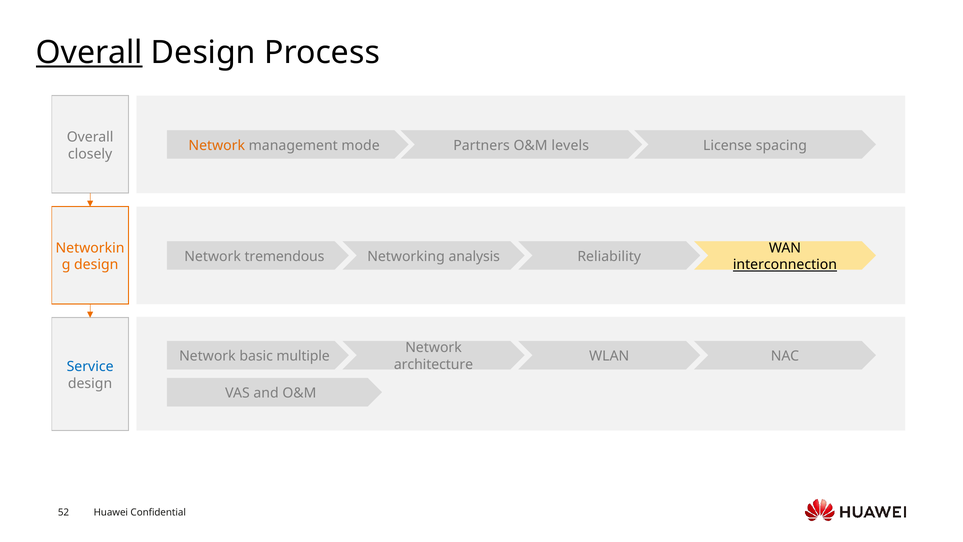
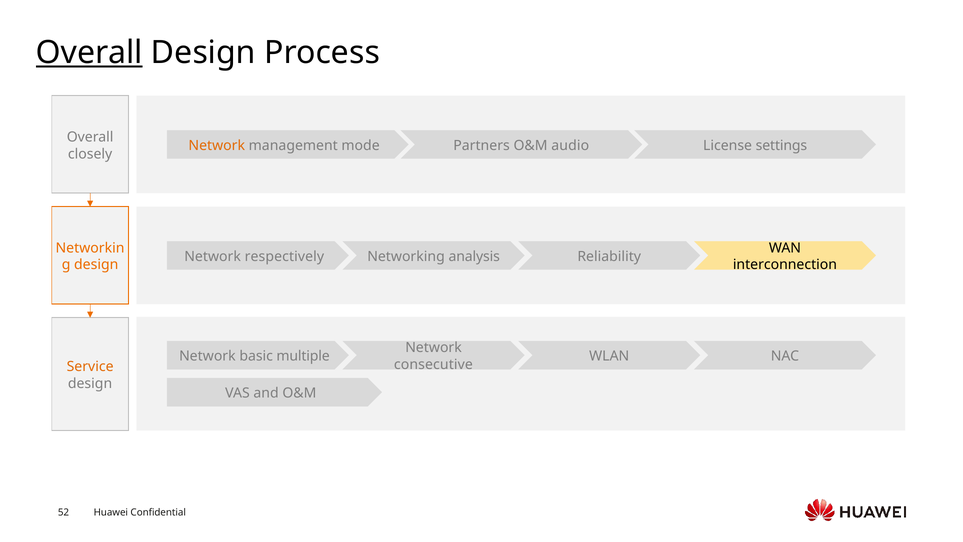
levels: levels -> audio (570, 145)
spacing: spacing -> settings (781, 145)
tremendous: tremendous -> respectively (284, 256)
interconnection underline: present -> none (785, 265)
architecture: architecture -> consecutive (433, 364)
Service colour: blue -> orange (90, 366)
